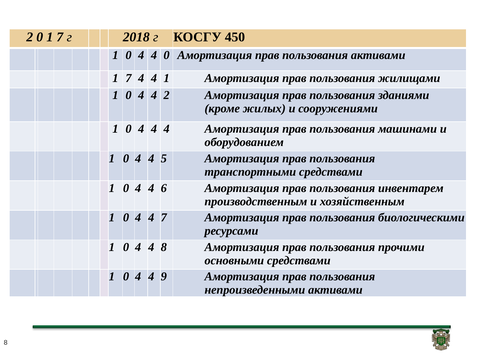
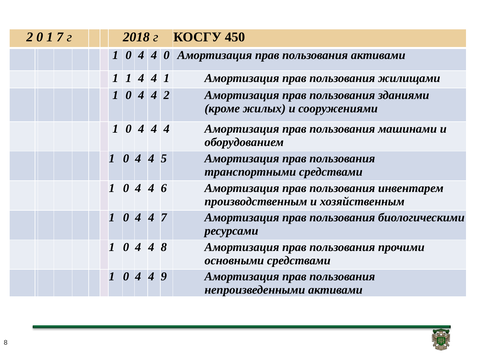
7: 7 -> 1 (129, 78)
